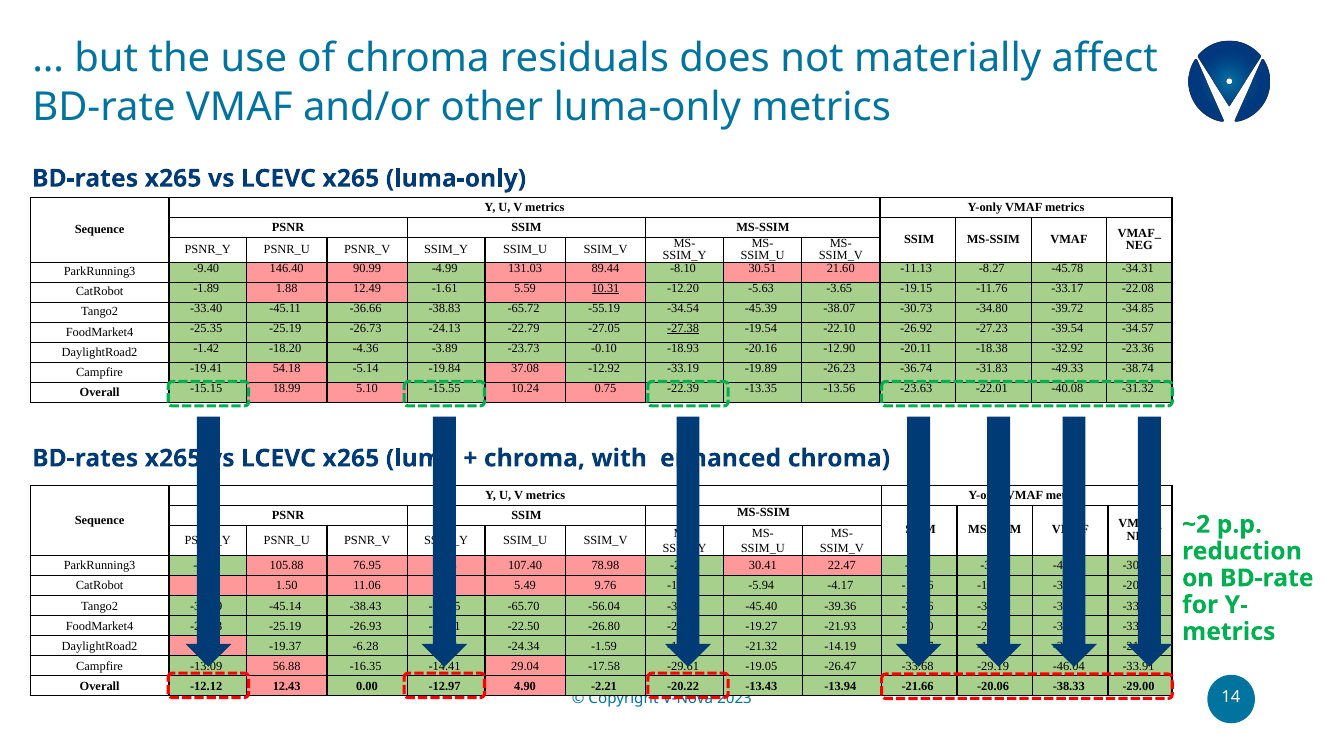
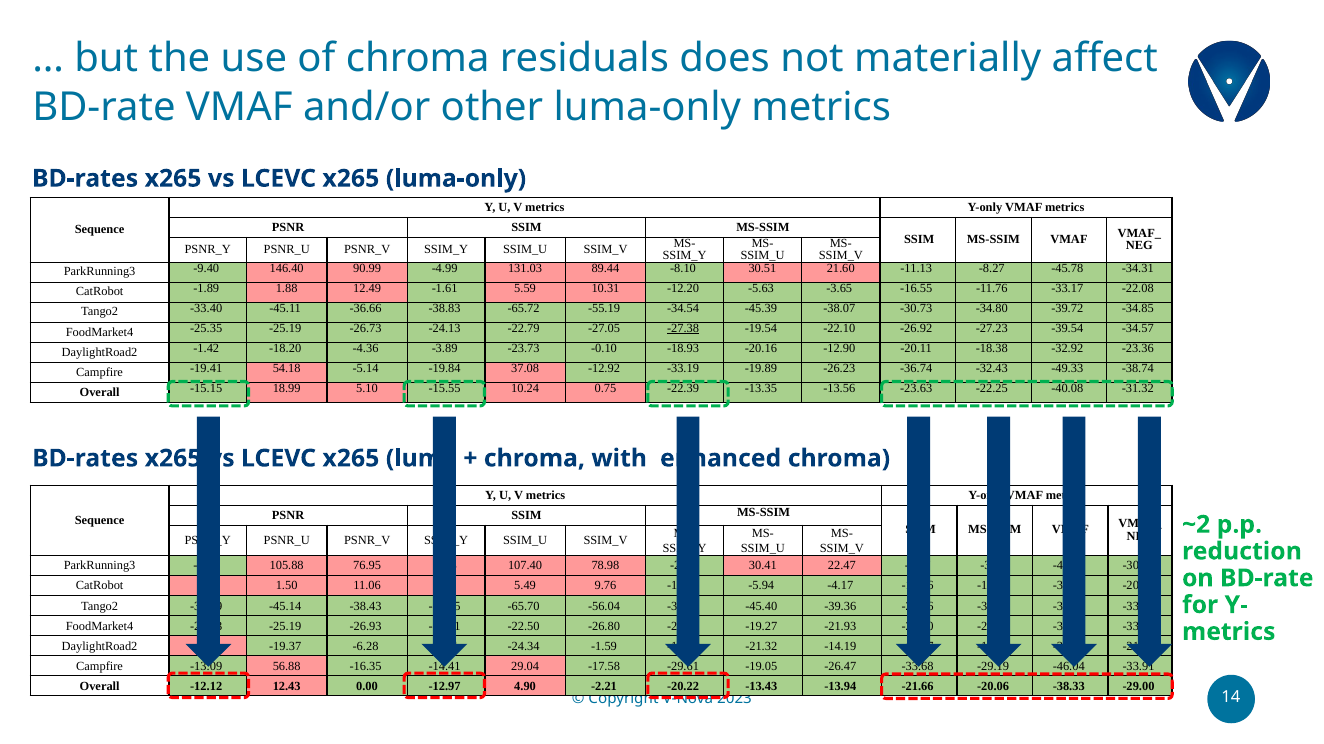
10.31 underline: present -> none (605, 288)
-19.15: -19.15 -> -16.55 (916, 288)
-31.83: -31.83 -> -32.43 (992, 369)
-22.01: -22.01 -> -22.25 (992, 389)
